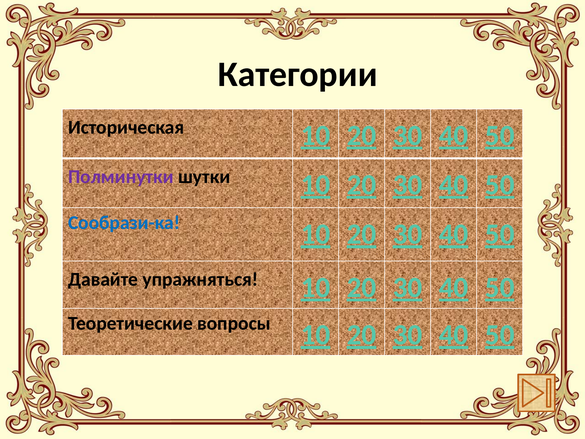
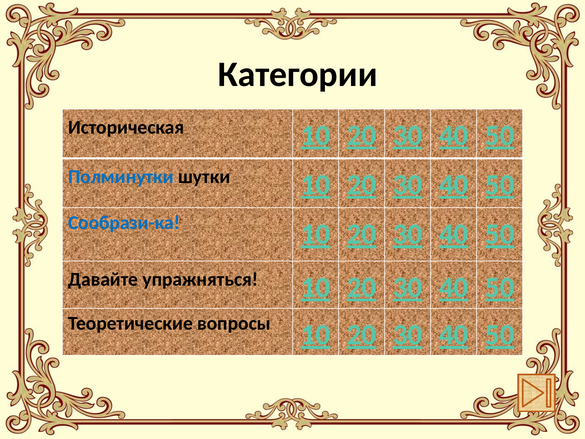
Полминутки colour: purple -> blue (121, 177)
